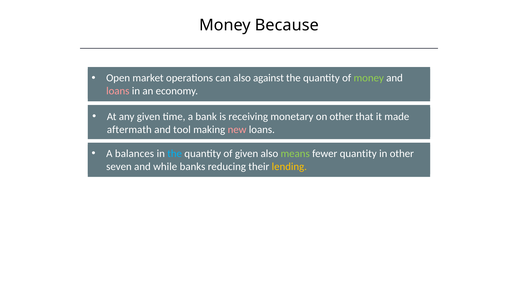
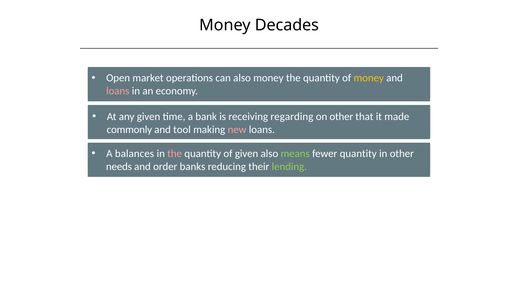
Because: Because -> Decades (287, 25)
also against: against -> money (268, 78)
money colour: light green -> yellow (369, 78)
monetary: monetary -> regarding (292, 117)
aftermath: aftermath -> commonly (129, 130)
the colour: light blue -> pink (175, 154)
seven: seven -> needs (119, 167)
while: while -> order (165, 167)
lending colour: yellow -> light green (289, 167)
